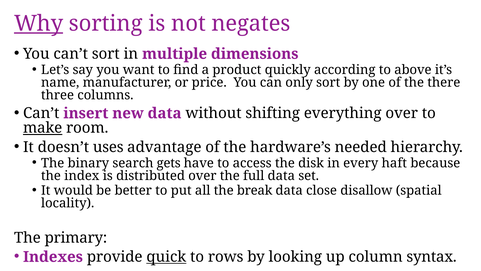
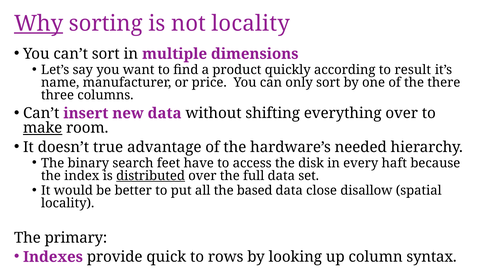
not negates: negates -> locality (251, 23)
above: above -> result (413, 70)
uses: uses -> true (108, 147)
gets: gets -> feet (169, 163)
distributed underline: none -> present (151, 175)
break: break -> based (255, 190)
quick underline: present -> none (166, 256)
